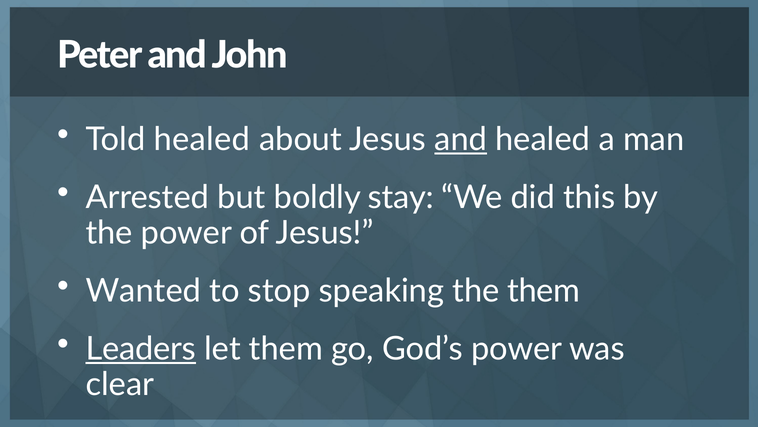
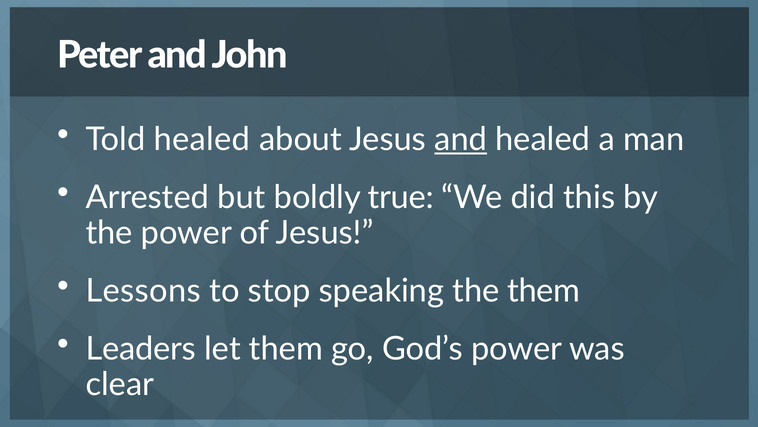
stay: stay -> true (401, 197)
Wanted: Wanted -> Lessons (143, 291)
Leaders underline: present -> none (141, 349)
